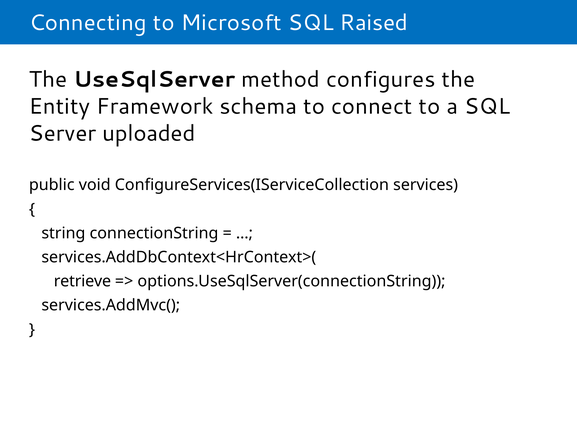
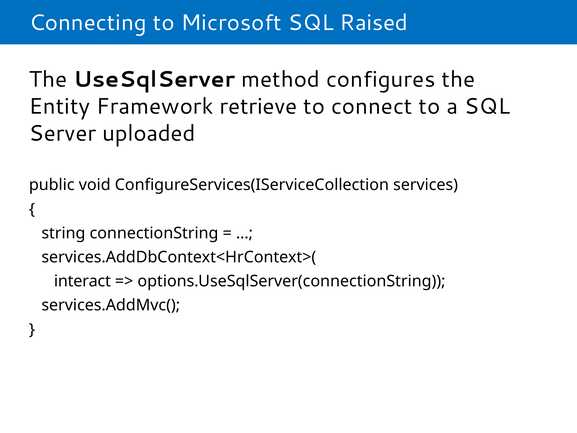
schema: schema -> retrieve (258, 106)
retrieve: retrieve -> interact (82, 281)
